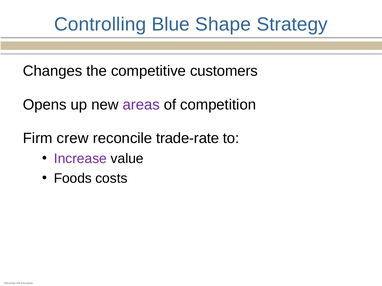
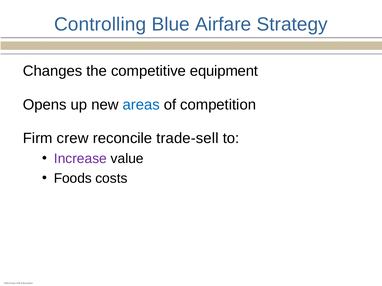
Shape: Shape -> Airfare (223, 24)
customers: customers -> equipment (224, 71)
areas colour: purple -> blue (141, 105)
trade-rate: trade-rate -> trade-sell (187, 139)
